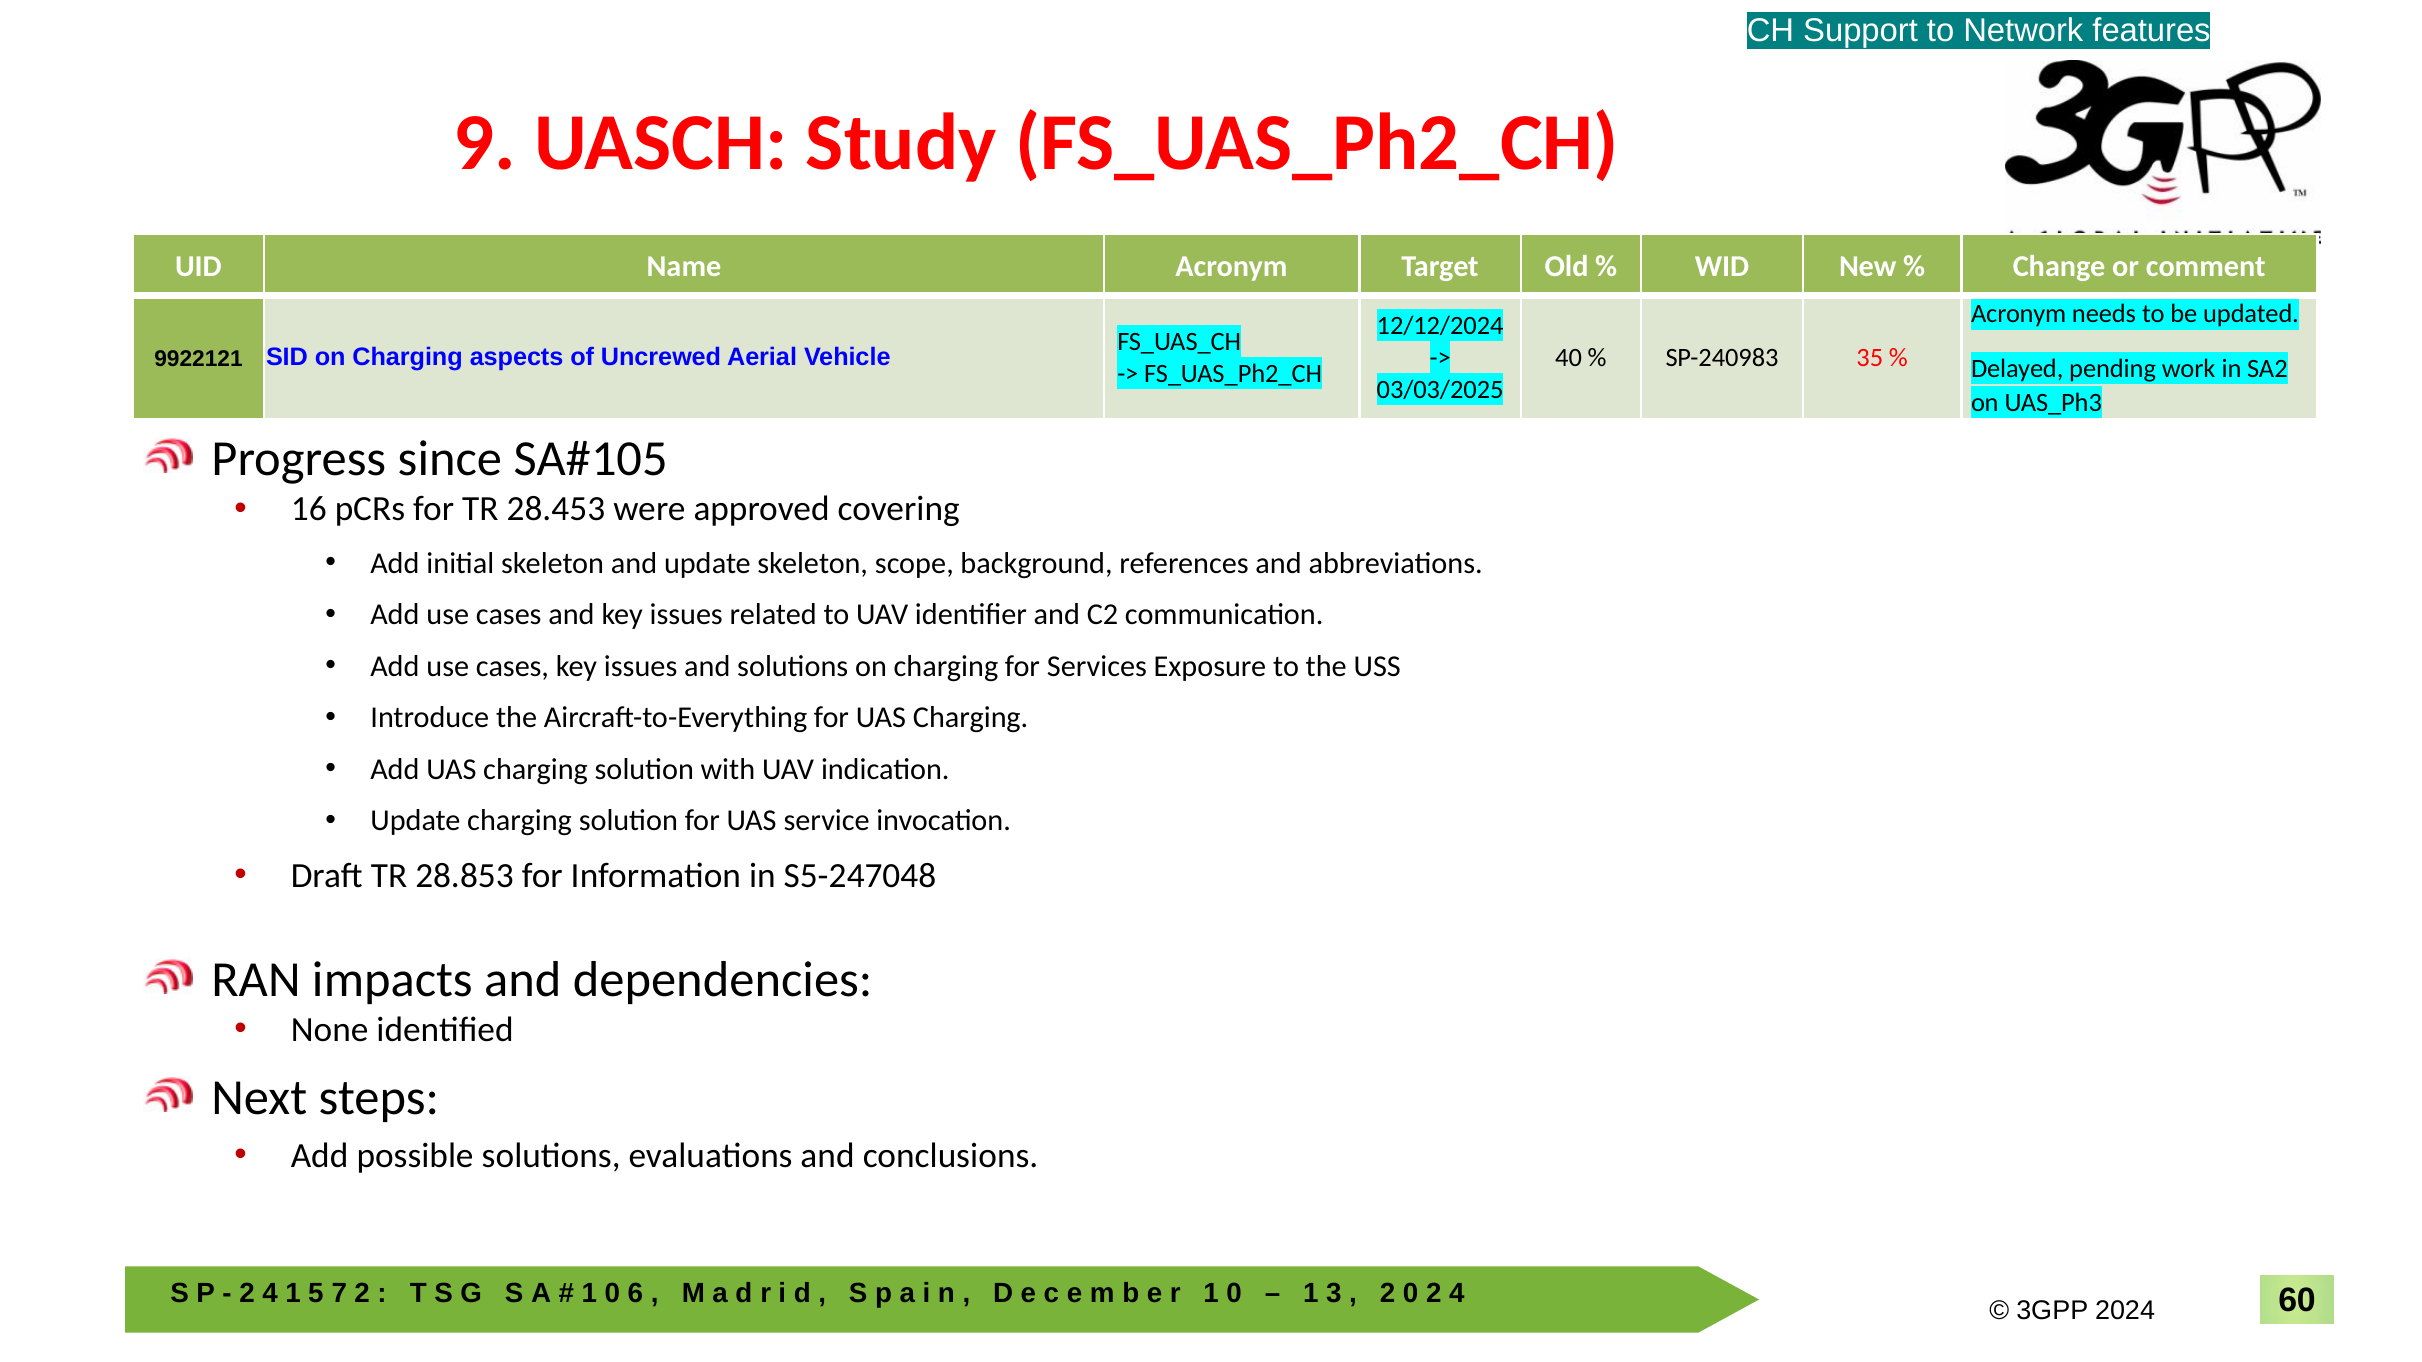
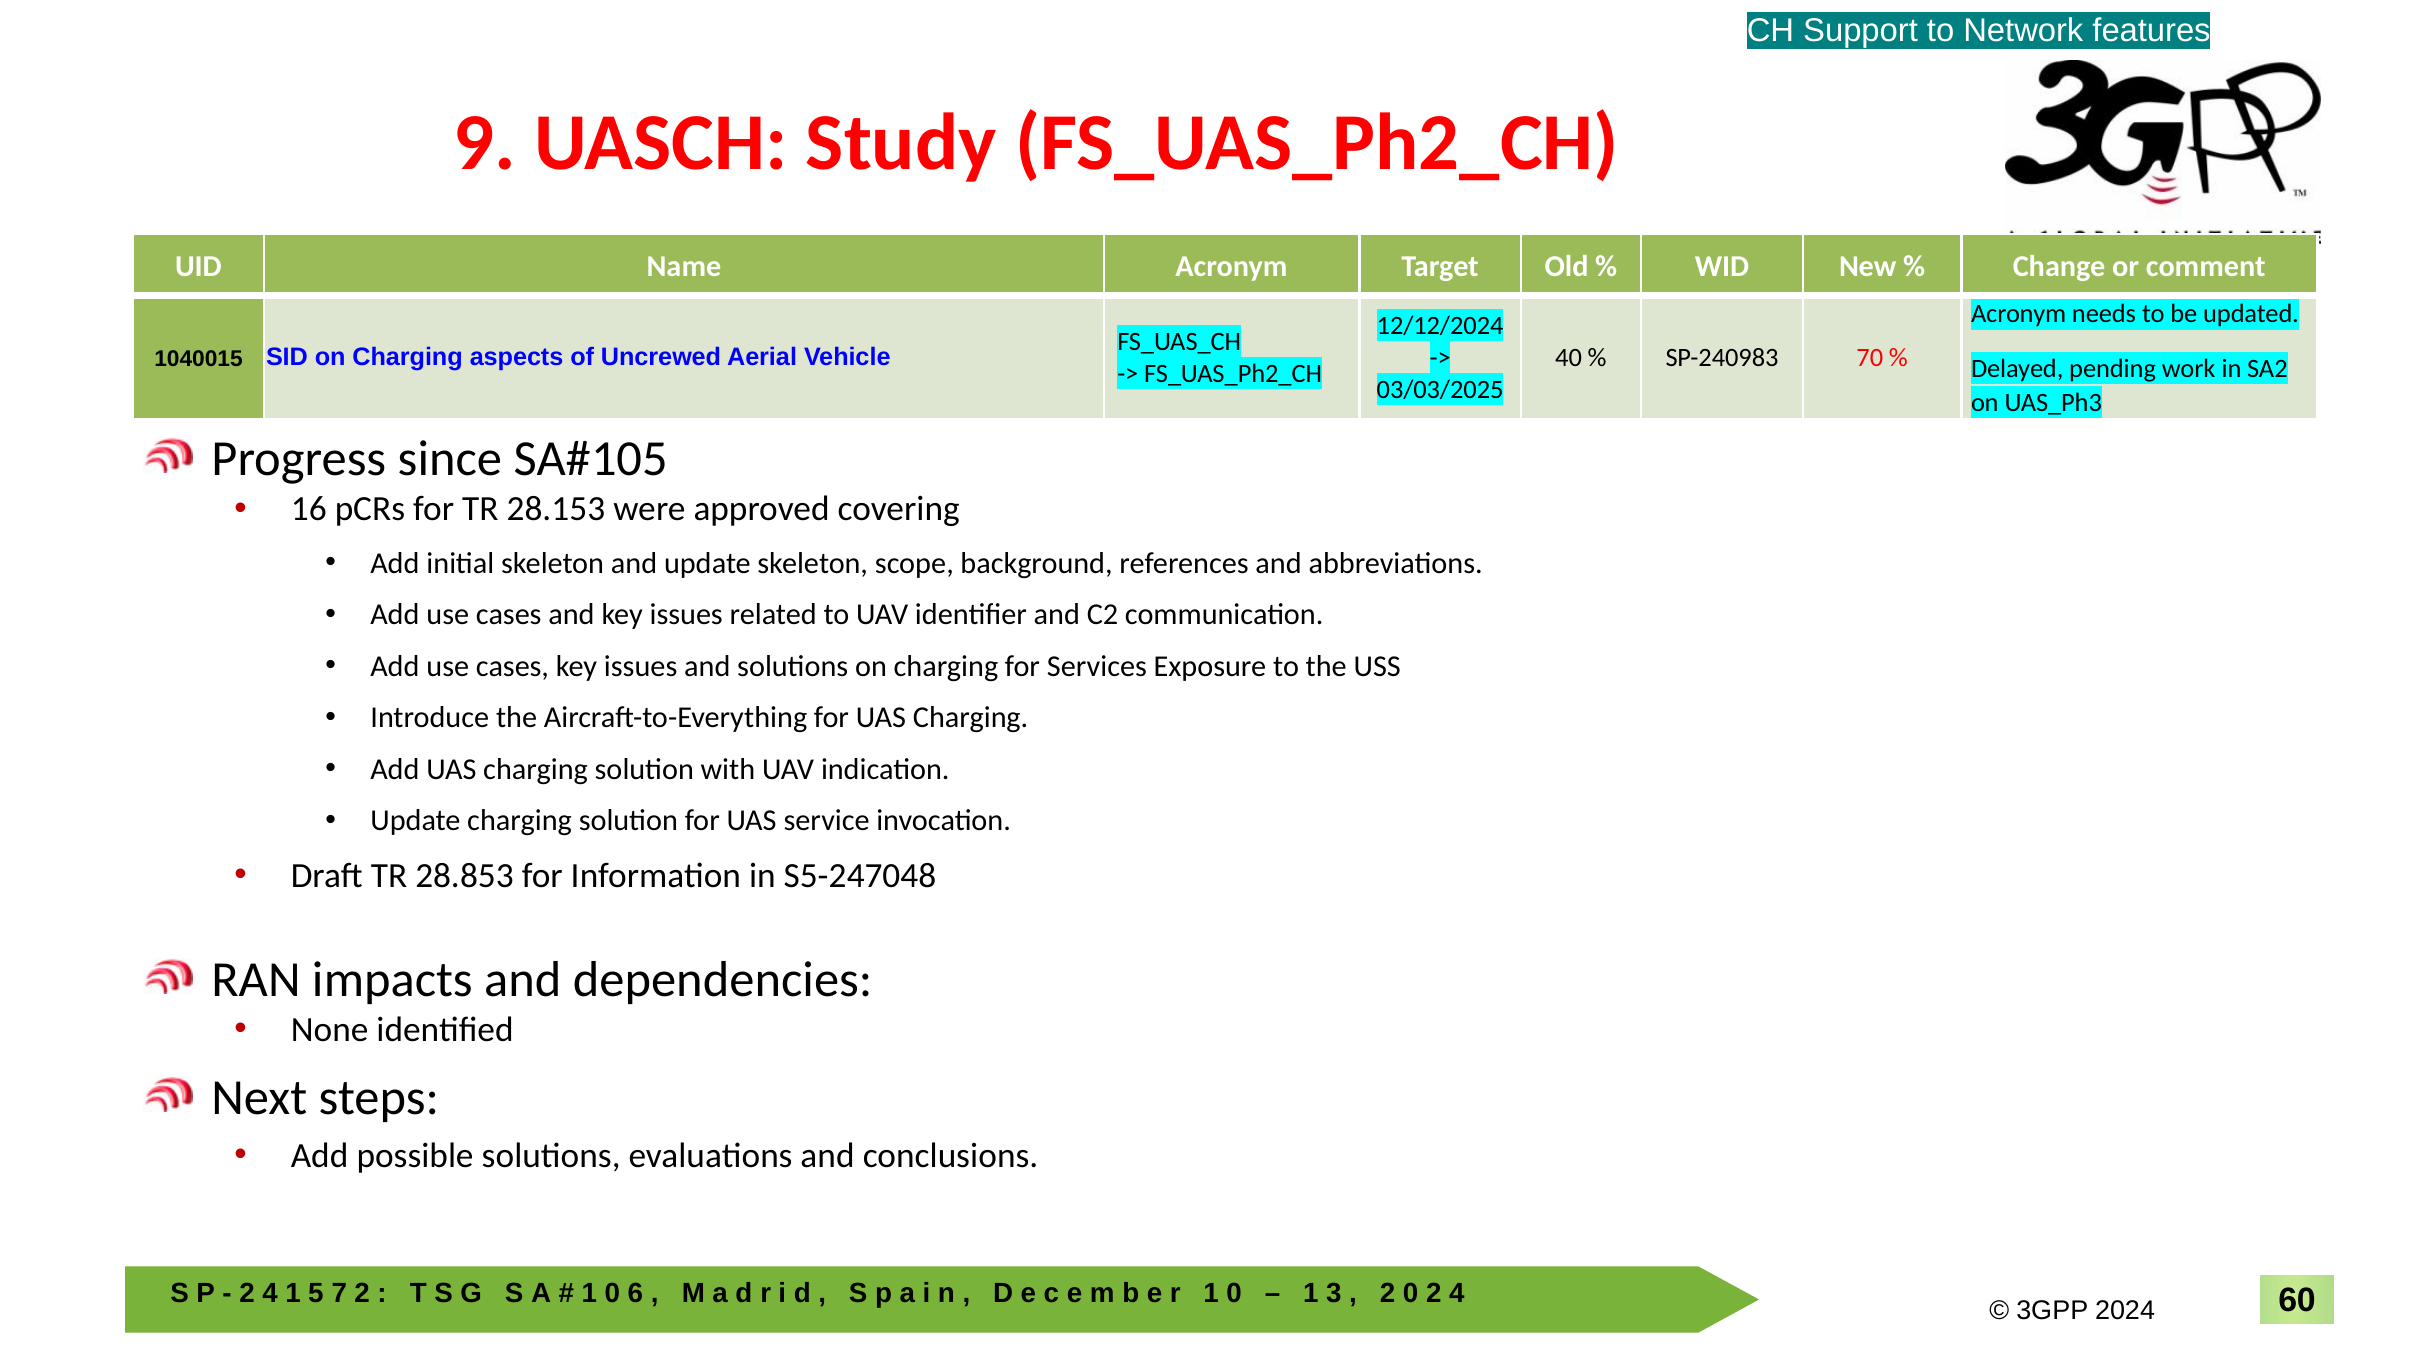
35: 35 -> 70 (1870, 358)
9922121: 9922121 -> 1040015 (199, 359)
28.453: 28.453 -> 28.153 (556, 509)
